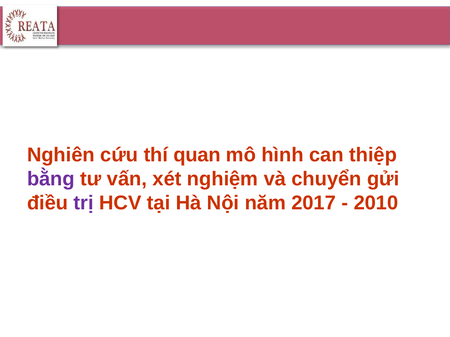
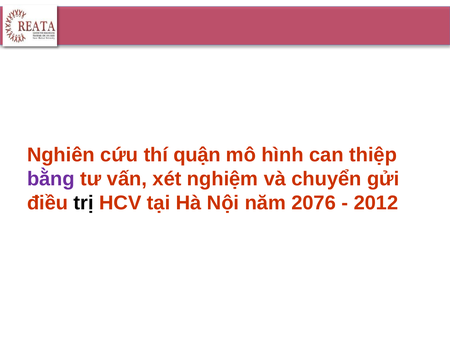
quan: quan -> quận (197, 155)
trị colour: purple -> black (84, 203)
2017: 2017 -> 2076 (314, 203)
2010: 2010 -> 2012 (376, 203)
